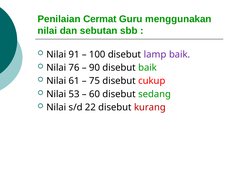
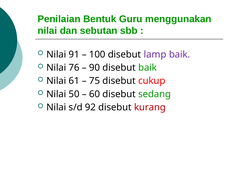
Cermat: Cermat -> Bentuk (100, 19)
53: 53 -> 50 (74, 94)
22: 22 -> 92 (90, 108)
